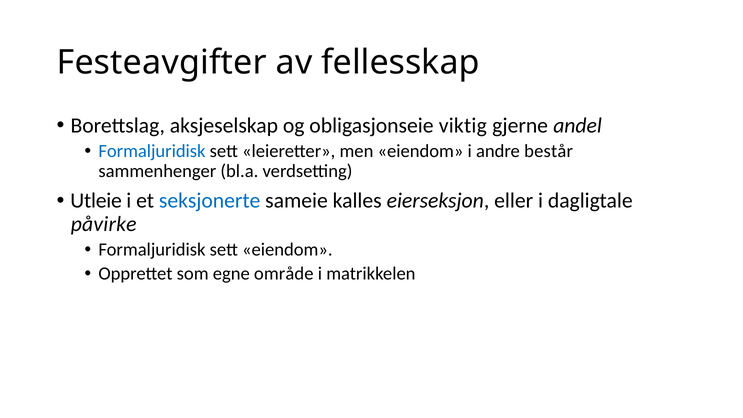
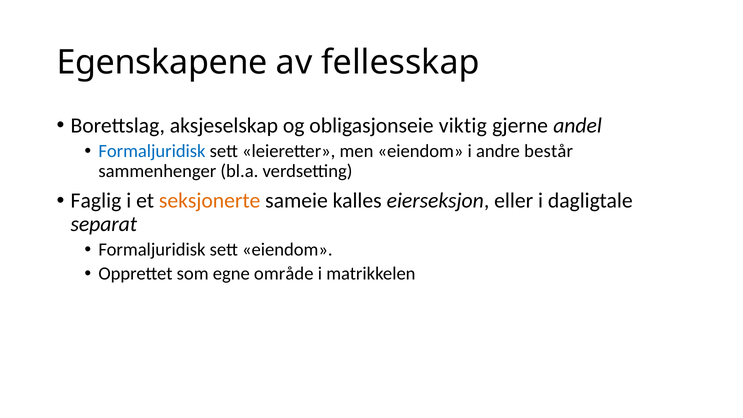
Festeavgifter: Festeavgifter -> Egenskapene (162, 62)
Utleie: Utleie -> Faglig (96, 201)
seksjonerte colour: blue -> orange (210, 201)
påvirke: påvirke -> separat (104, 224)
